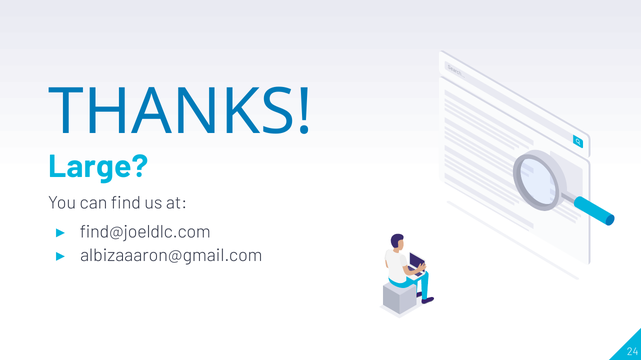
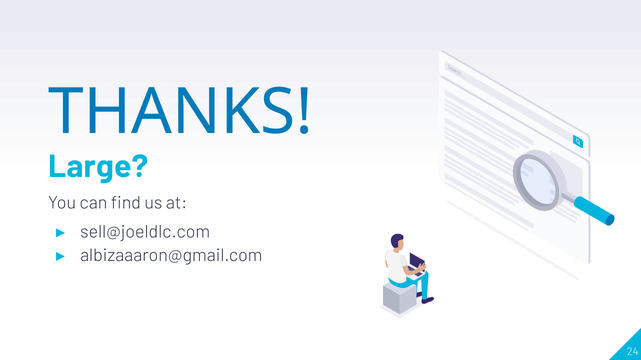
find@joeldlc.com: find@joeldlc.com -> sell@joeldlc.com (145, 232)
